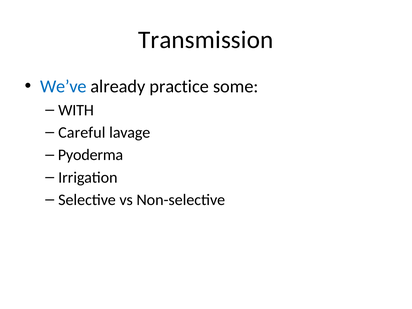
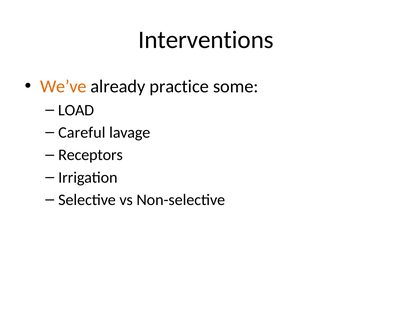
Transmission: Transmission -> Interventions (206, 40)
We’ve colour: blue -> orange (63, 86)
WITH: WITH -> LOAD (76, 110)
Pyoderma: Pyoderma -> Receptors (90, 155)
